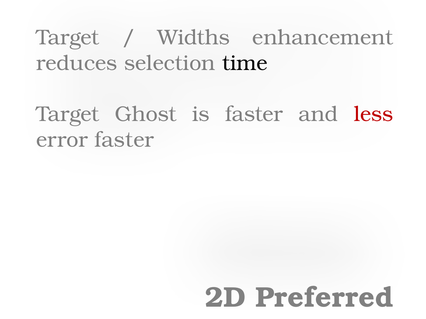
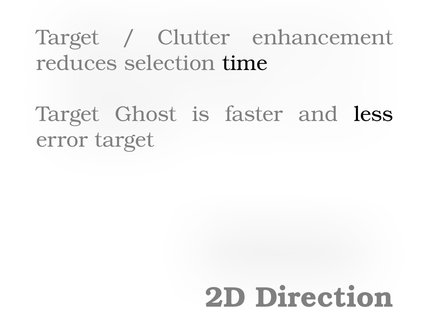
Widths: Widths -> Clutter (194, 38)
less colour: red -> black (374, 114)
error faster: faster -> target (124, 140)
Preferred: Preferred -> Direction (324, 298)
